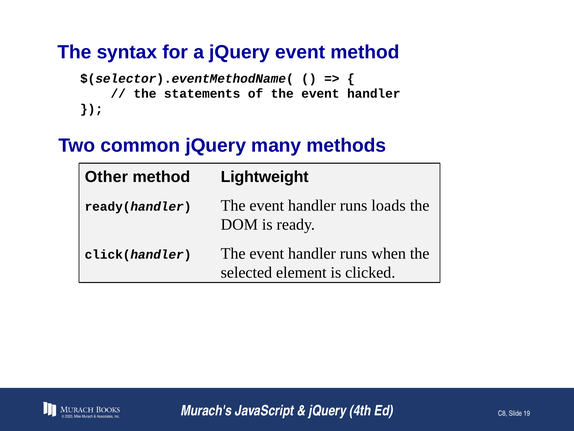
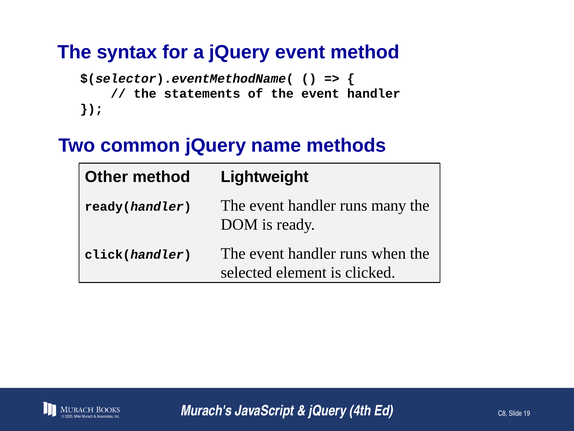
many: many -> name (276, 145)
loads: loads -> many (389, 205)
